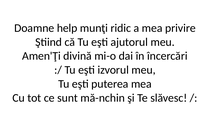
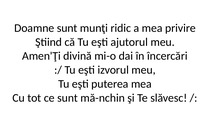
Doamne help: help -> sunt (67, 28)
